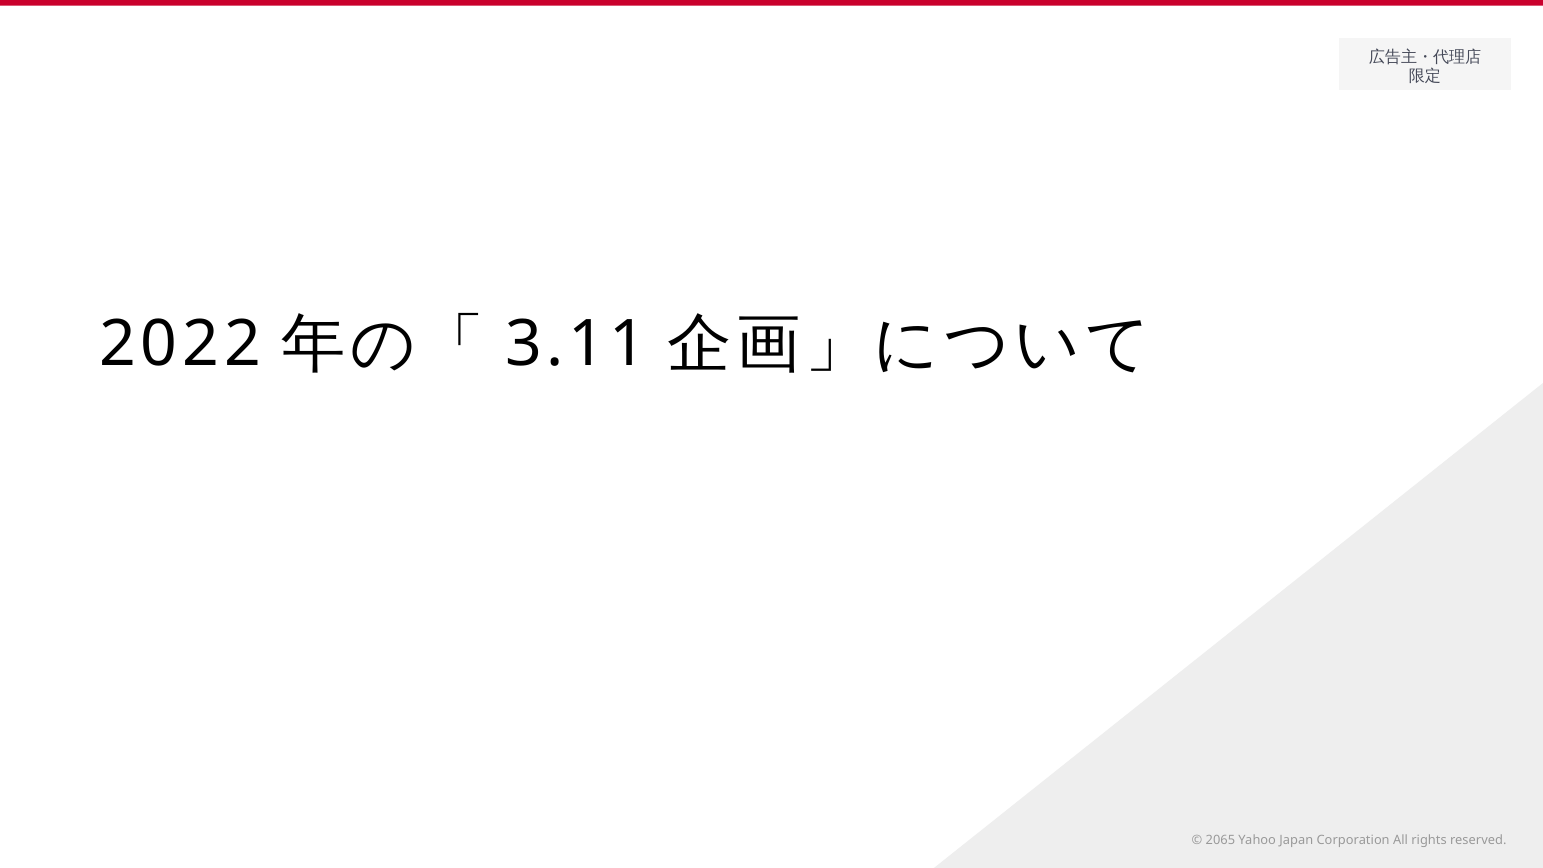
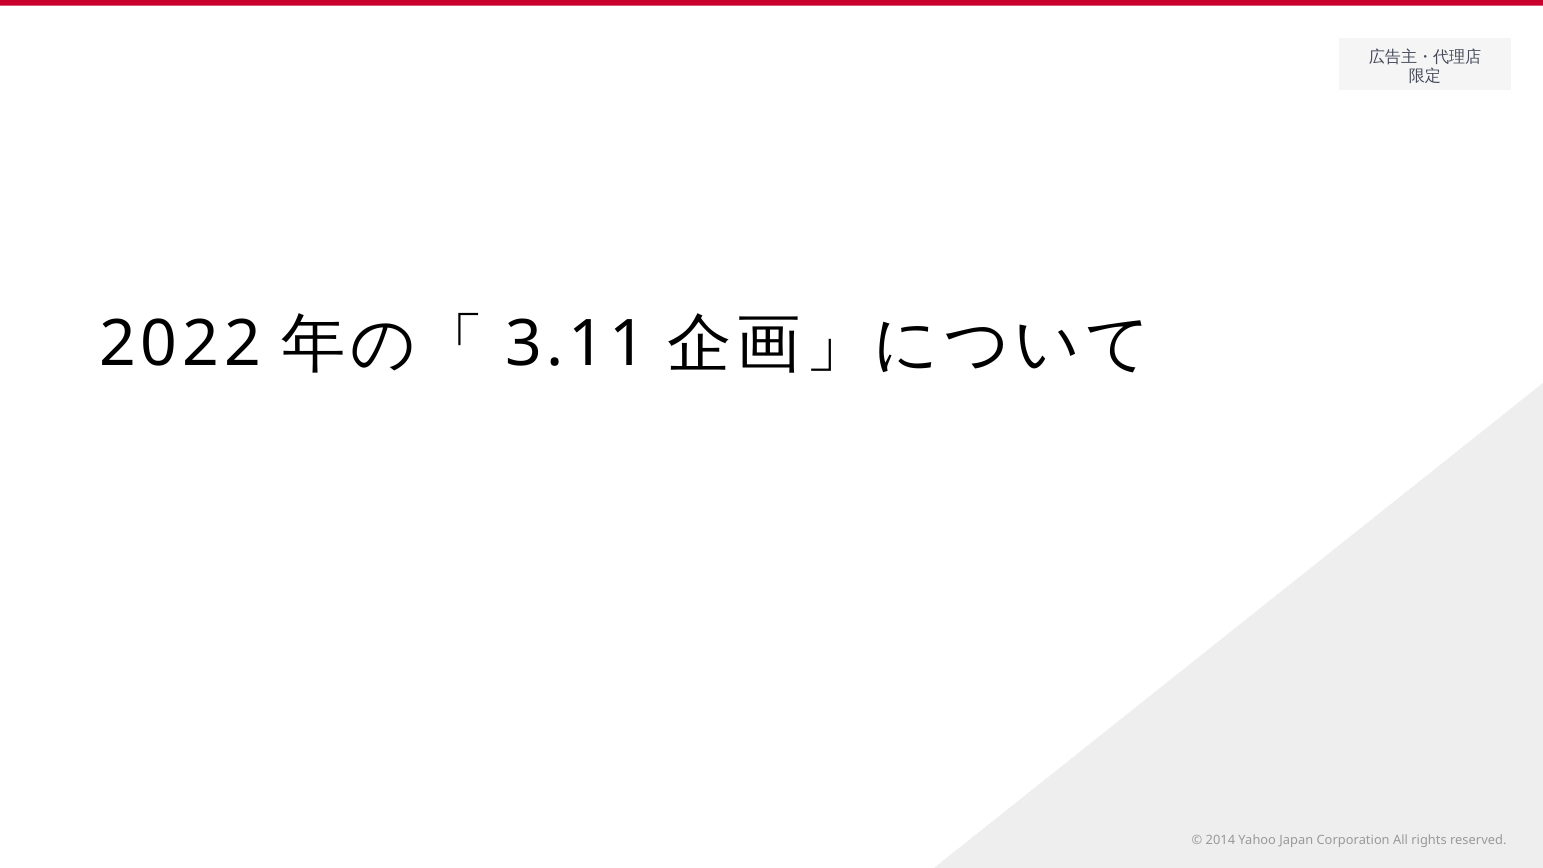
2065: 2065 -> 2014 (1220, 840)
